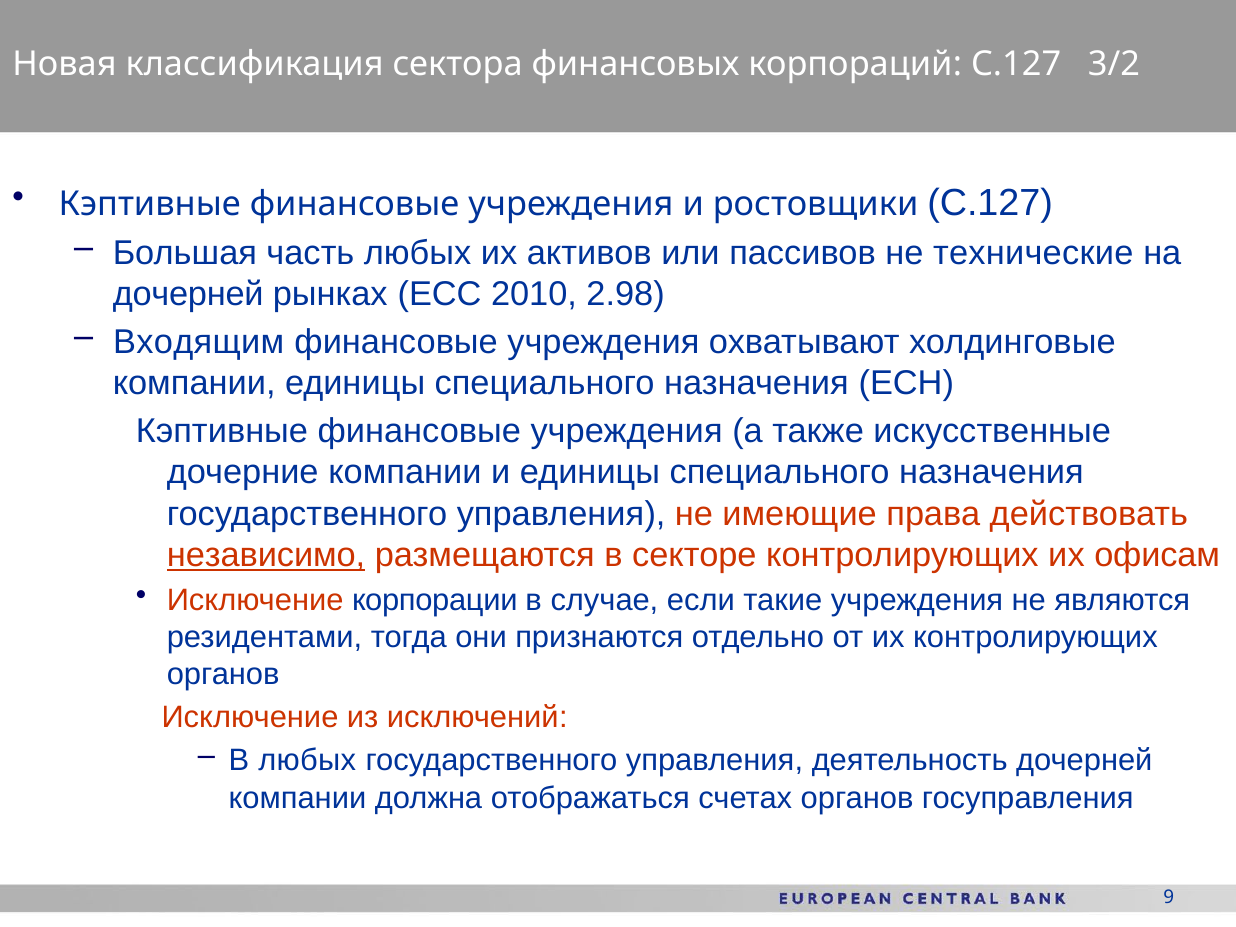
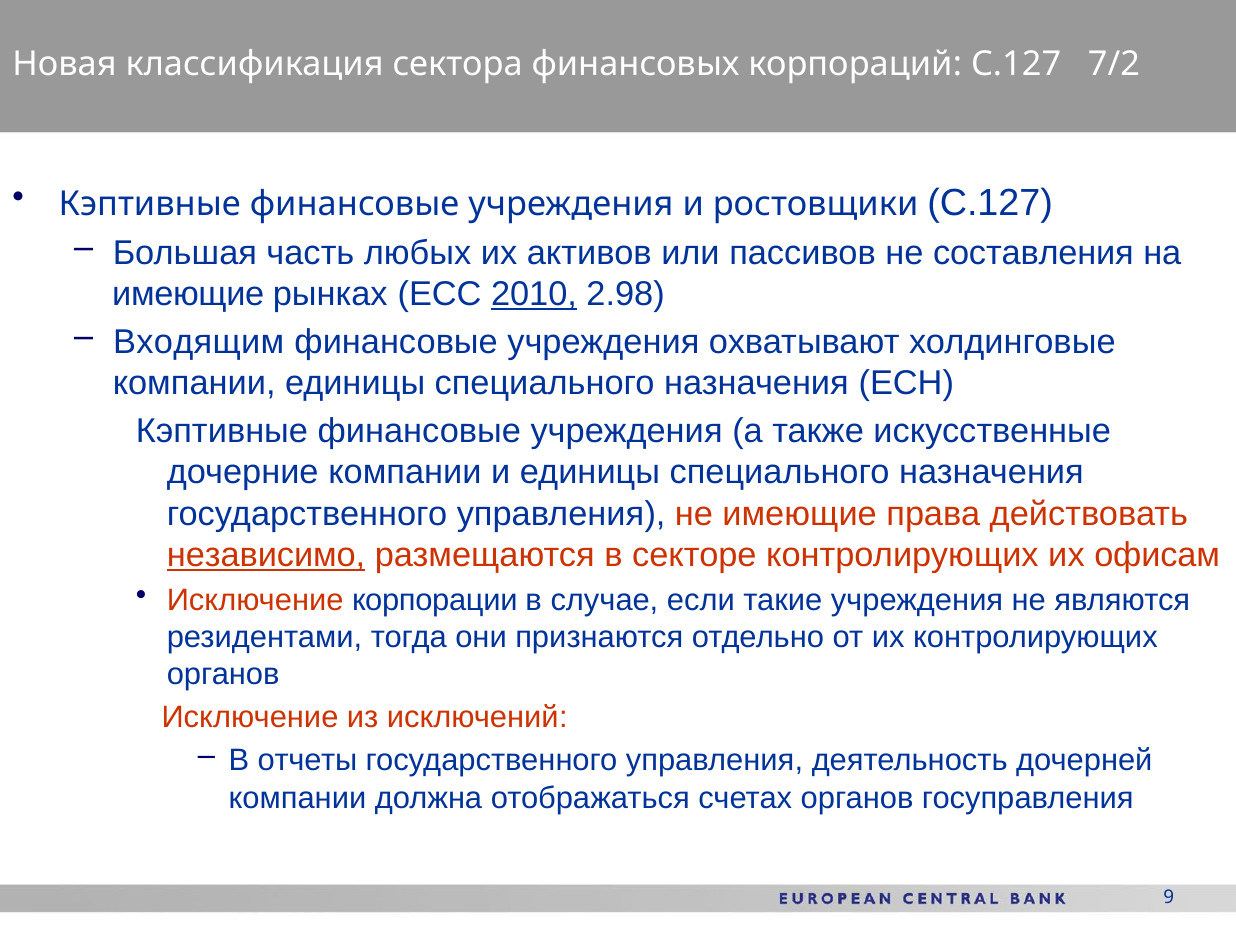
3/2: 3/2 -> 7/2 (1114, 64)
технические: технические -> составления (1033, 253)
дочерней: дочерней -> имеющие (188, 294)
2010 underline: none -> present (534, 294)
В любых: любых -> отчеты (307, 761)
